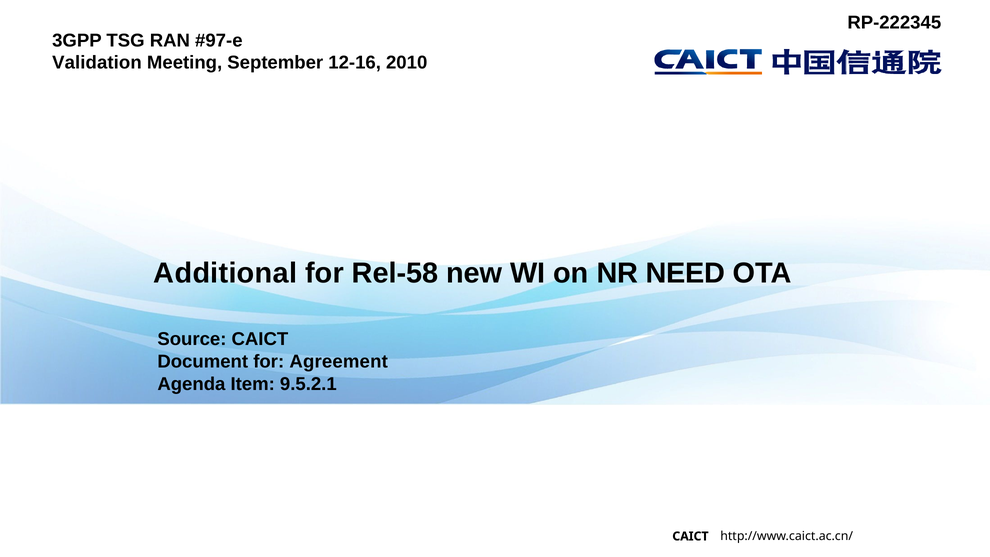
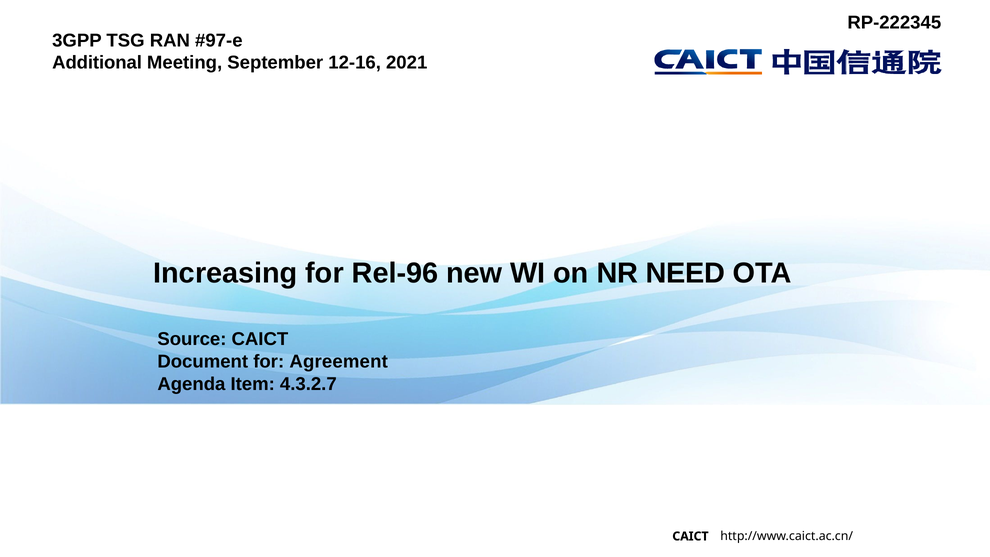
Validation: Validation -> Additional (97, 63)
2010: 2010 -> 2021 (407, 63)
Additional: Additional -> Increasing (225, 273)
Rel-58: Rel-58 -> Rel-96 (395, 273)
9.5.2.1: 9.5.2.1 -> 4.3.2.7 (308, 384)
